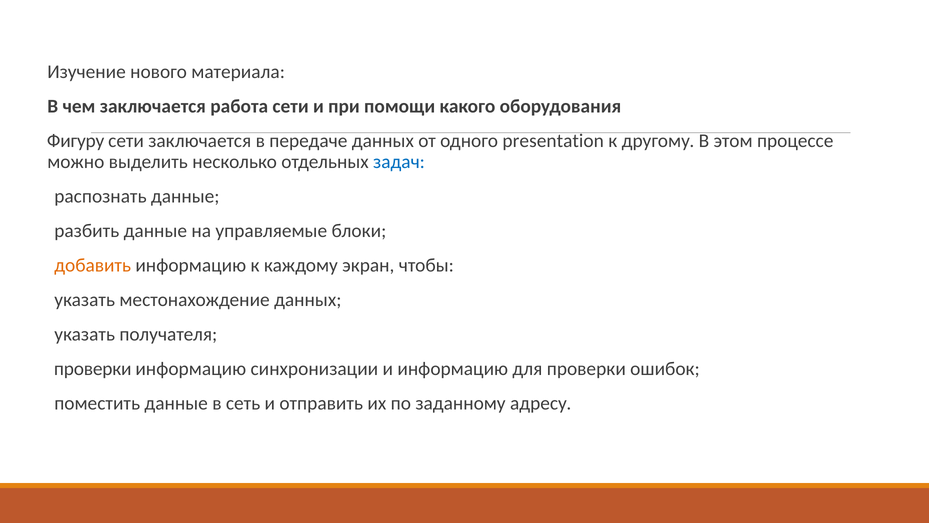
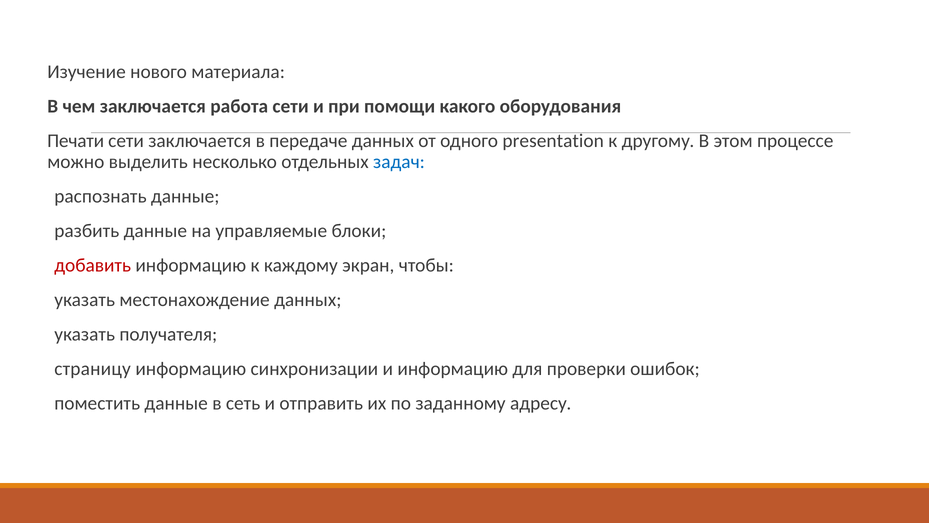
Фигуру: Фигуру -> Печати (76, 141)
добавить colour: orange -> red (93, 265)
проверки: проверки -> страницу (93, 368)
